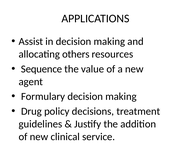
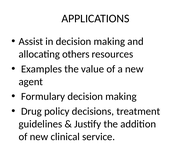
Sequence: Sequence -> Examples (41, 69)
